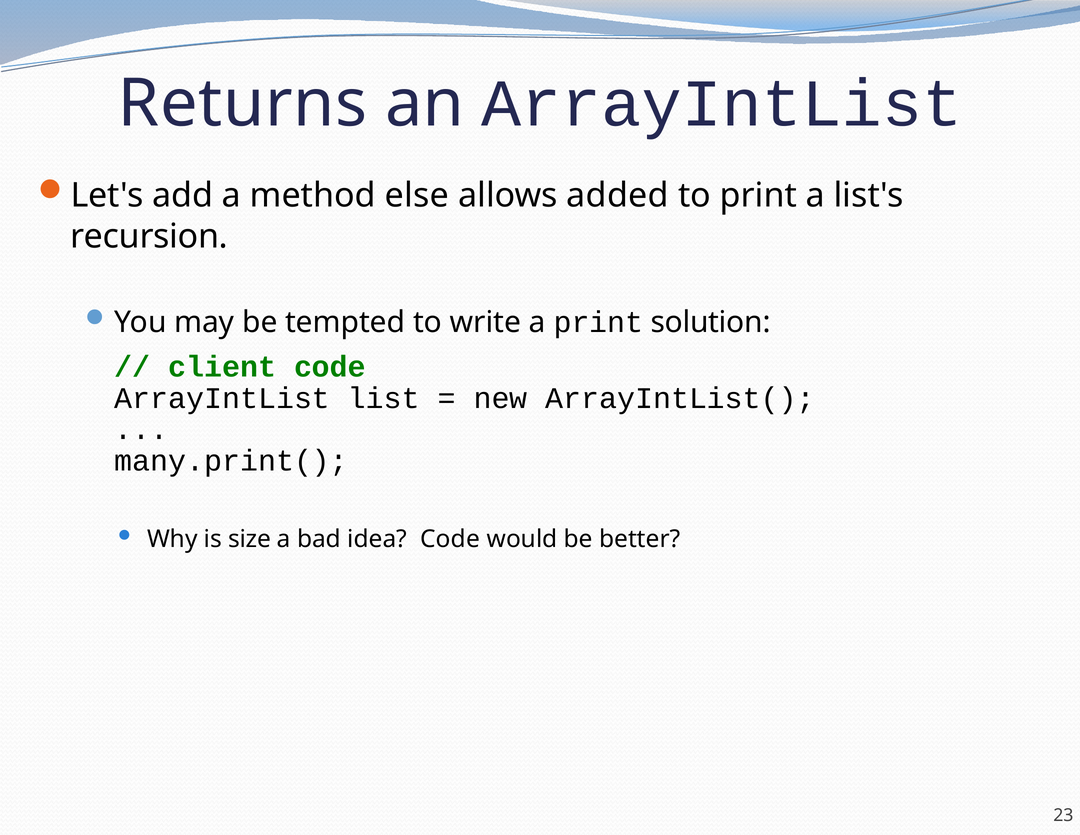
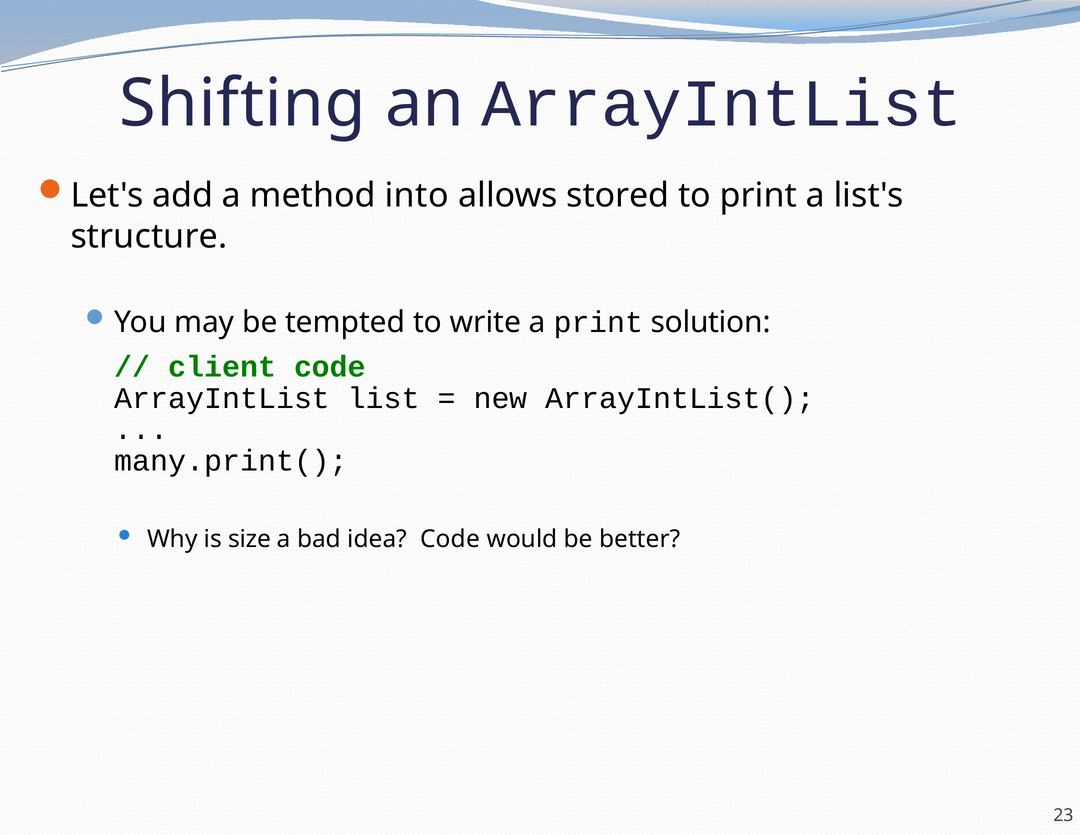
Returns: Returns -> Shifting (243, 104)
else: else -> into (417, 195)
added: added -> stored (618, 195)
recursion: recursion -> structure (149, 236)
